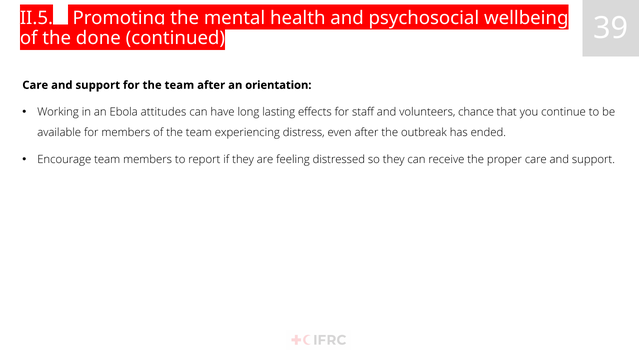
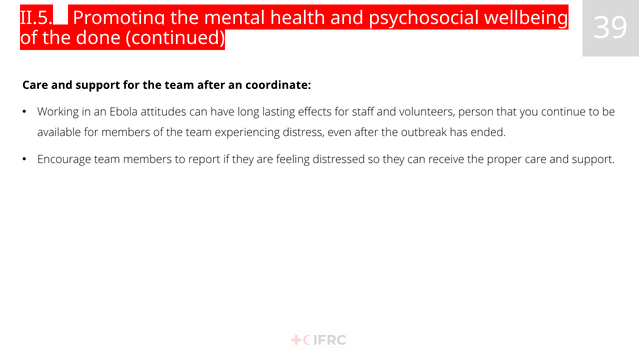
orientation: orientation -> coordinate (278, 85)
chance: chance -> person (476, 112)
